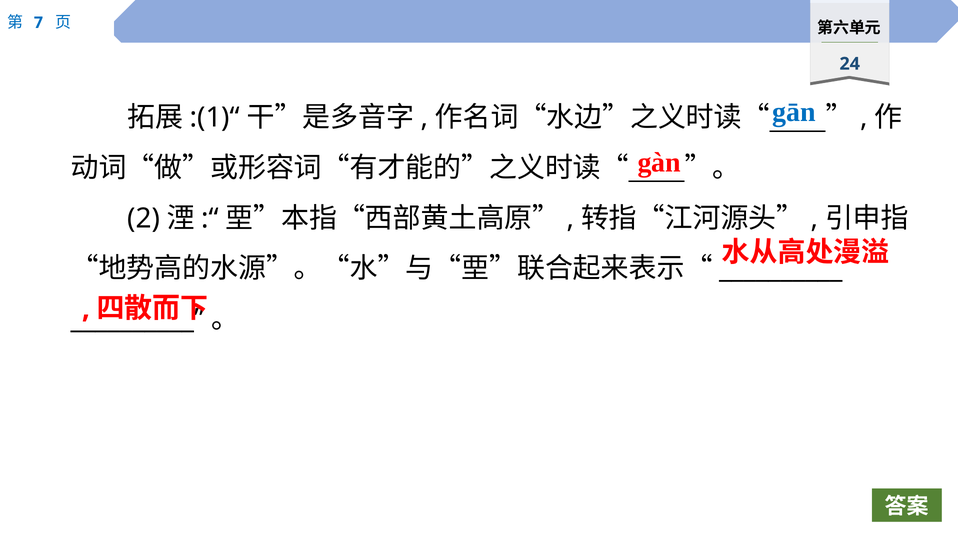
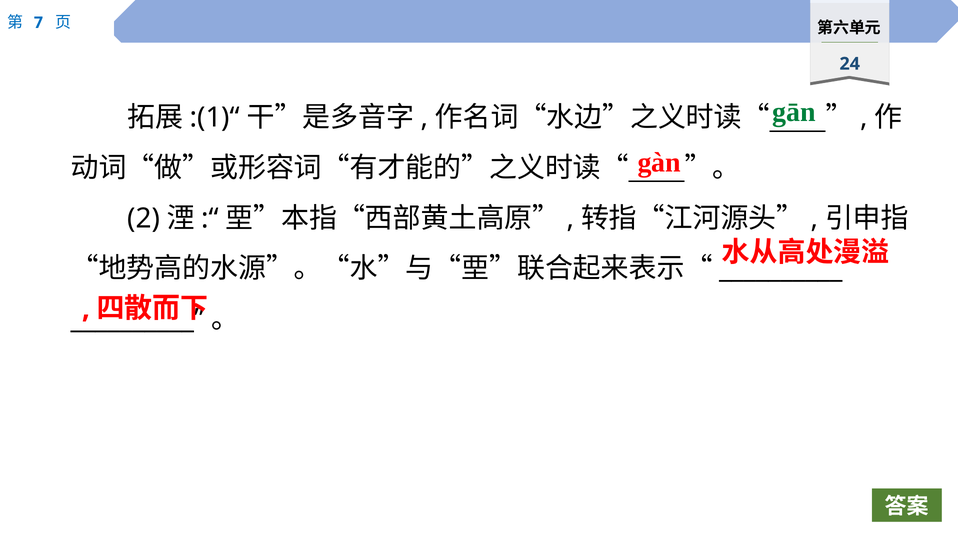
gān colour: blue -> green (794, 112)
